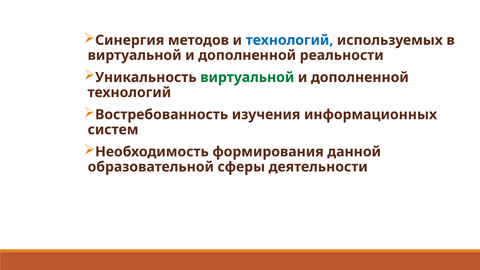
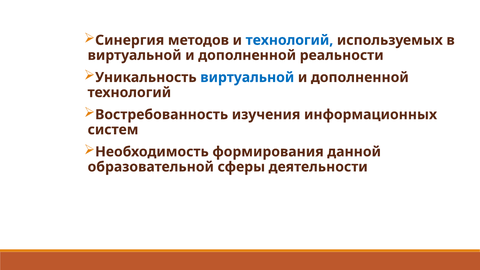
виртуальной colour: green -> blue (247, 77)
